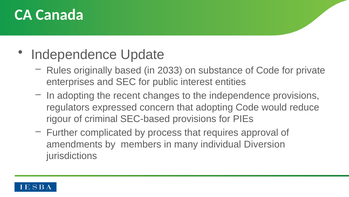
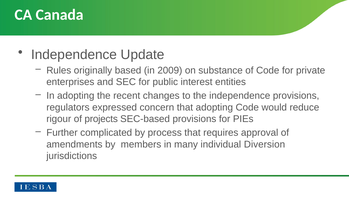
2033: 2033 -> 2009 (170, 70)
criminal: criminal -> projects (101, 119)
